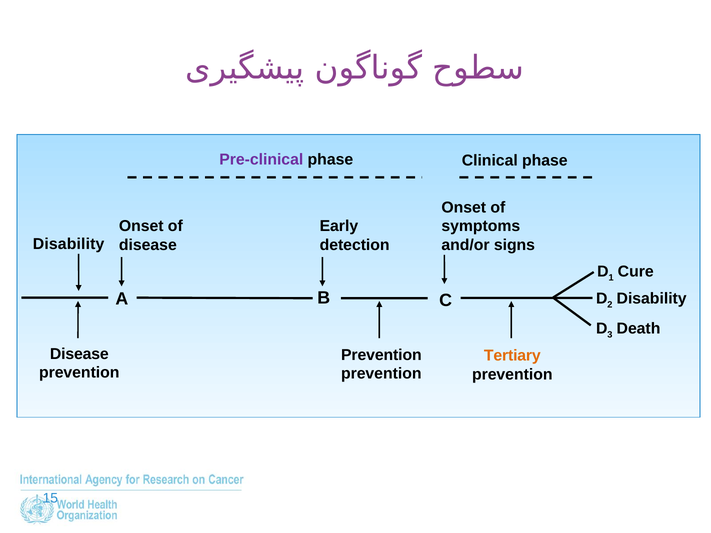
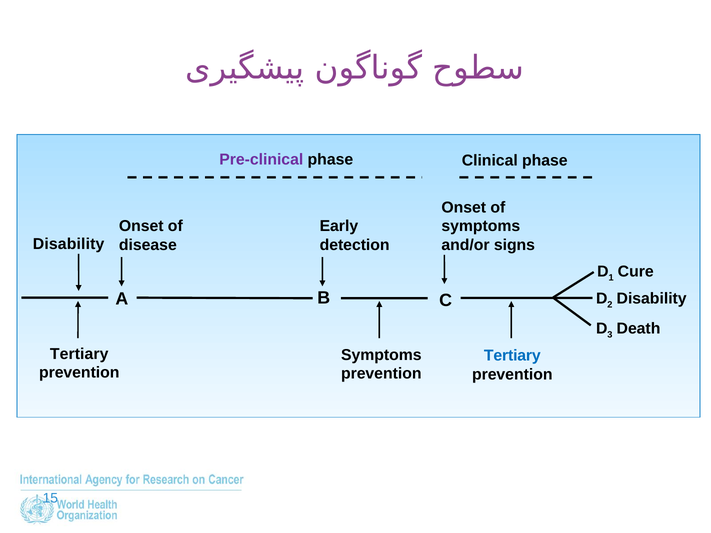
Disease: Disease -> Tertiary (79, 354)
Prevention: Prevention -> Symptoms (381, 355)
Tertiary colour: orange -> blue (512, 356)
